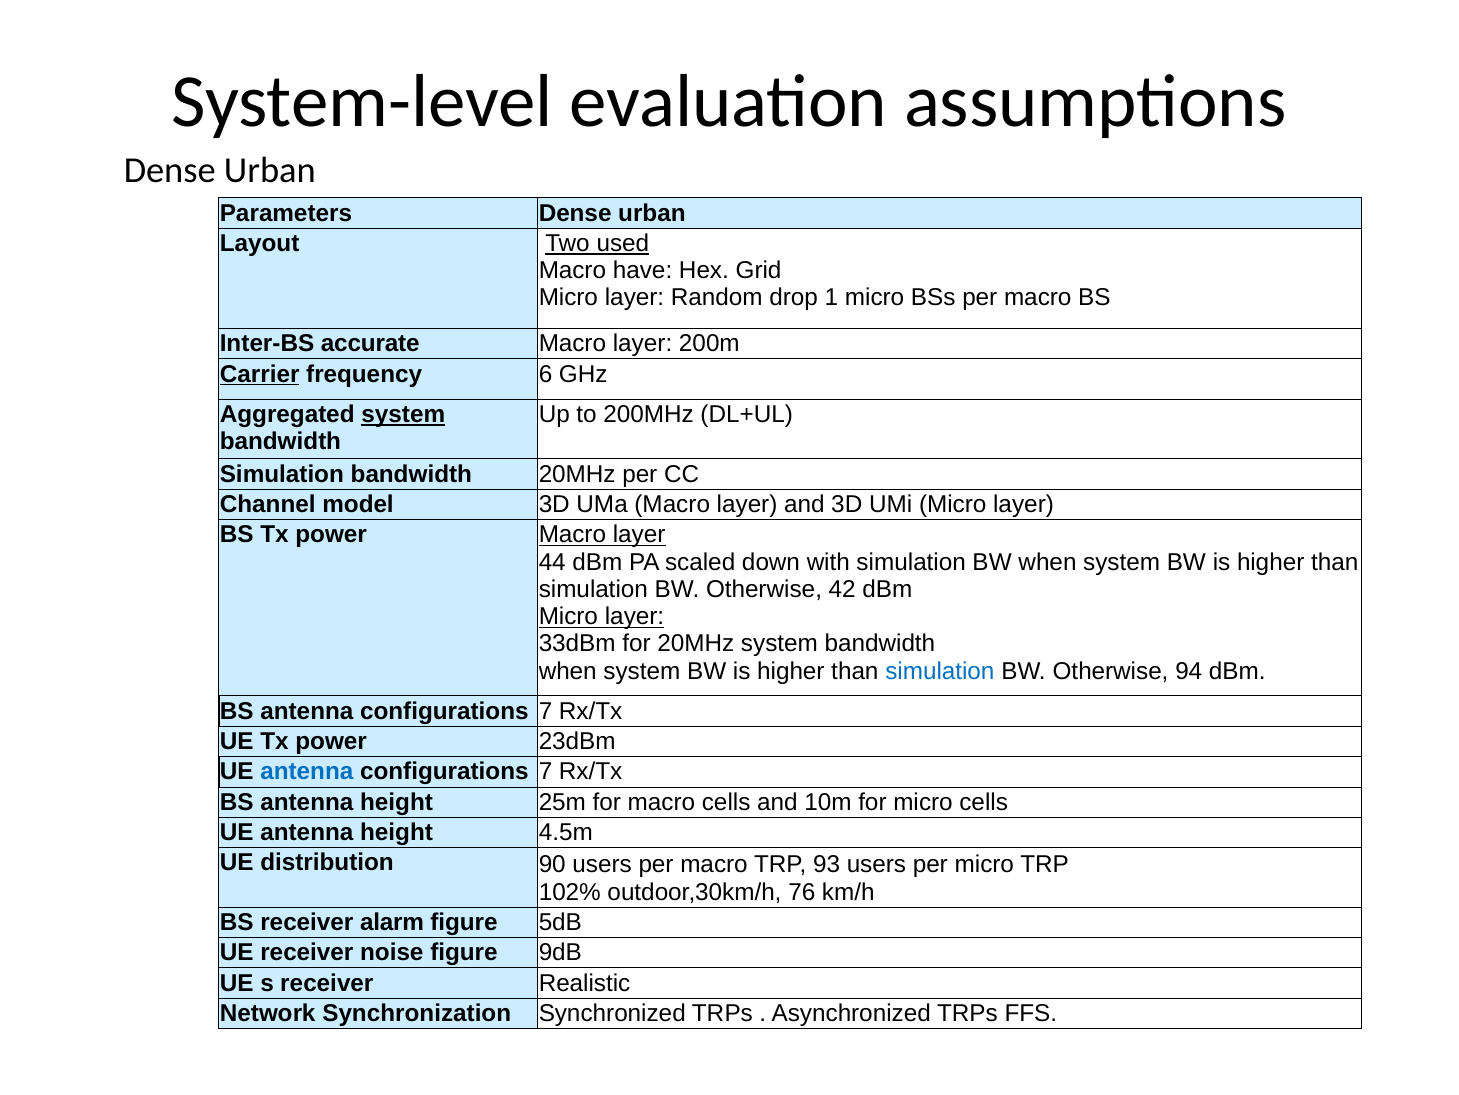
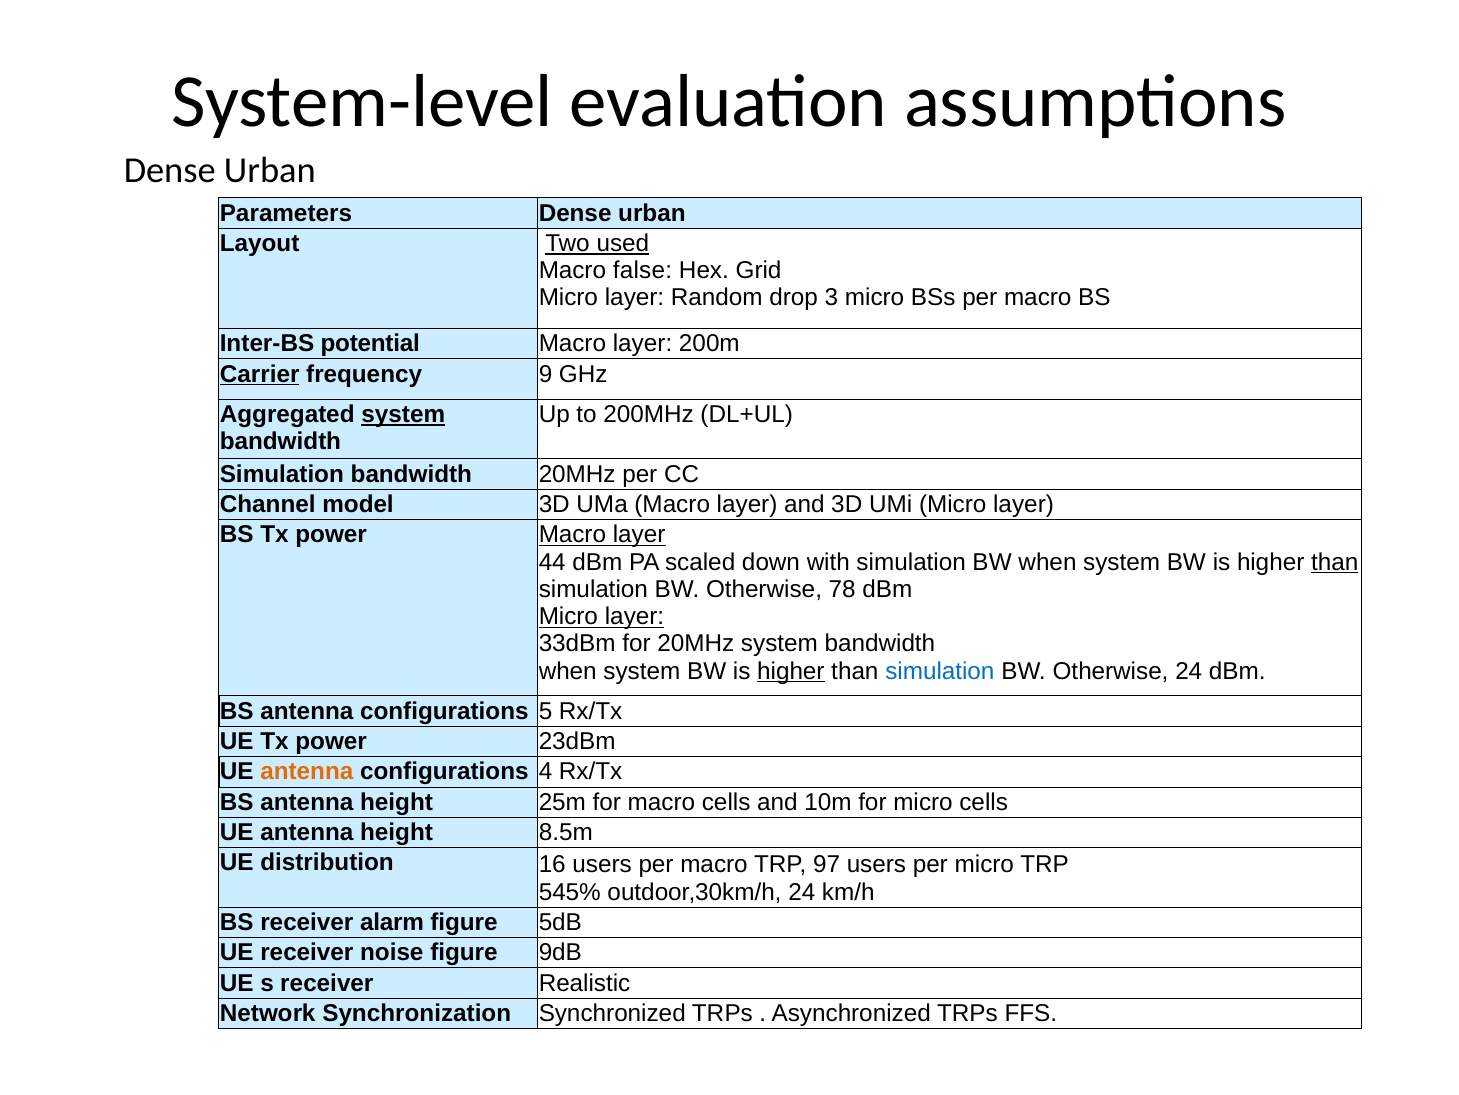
have: have -> false (642, 270)
1: 1 -> 3 (831, 298)
accurate: accurate -> potential (370, 343)
6: 6 -> 9 (546, 374)
than underline: none -> present (1335, 562)
42: 42 -> 78 (842, 589)
higher underline: none -> present (791, 671)
Otherwise 94: 94 -> 24 (1189, 671)
BS antenna configurations 7: 7 -> 5 (546, 711)
antenna colour: blue -> orange (307, 771)
7: 7 -> 4 (546, 771)
4.5m: 4.5m -> 8.5m (566, 832)
90: 90 -> 16 (552, 864)
93: 93 -> 97 (827, 864)
102%: 102% -> 545% (570, 891)
outdoor,30km/h 76: 76 -> 24 (802, 891)
